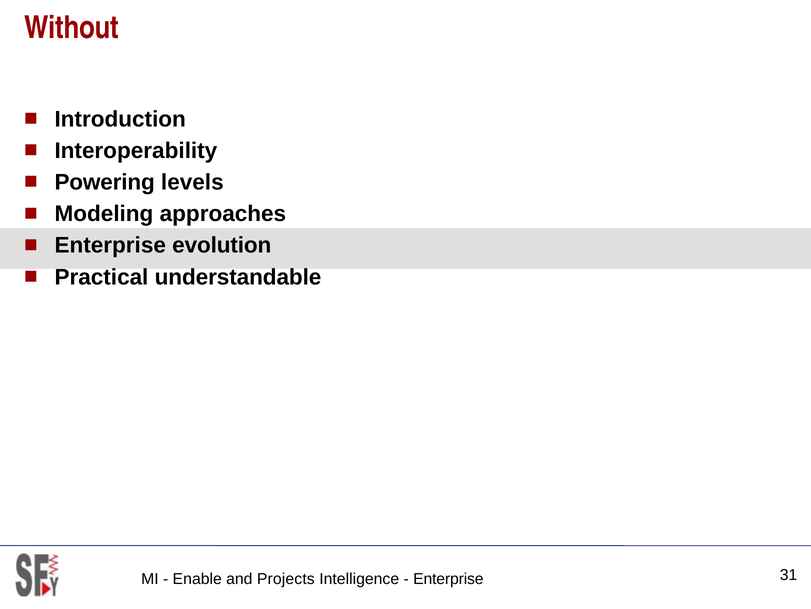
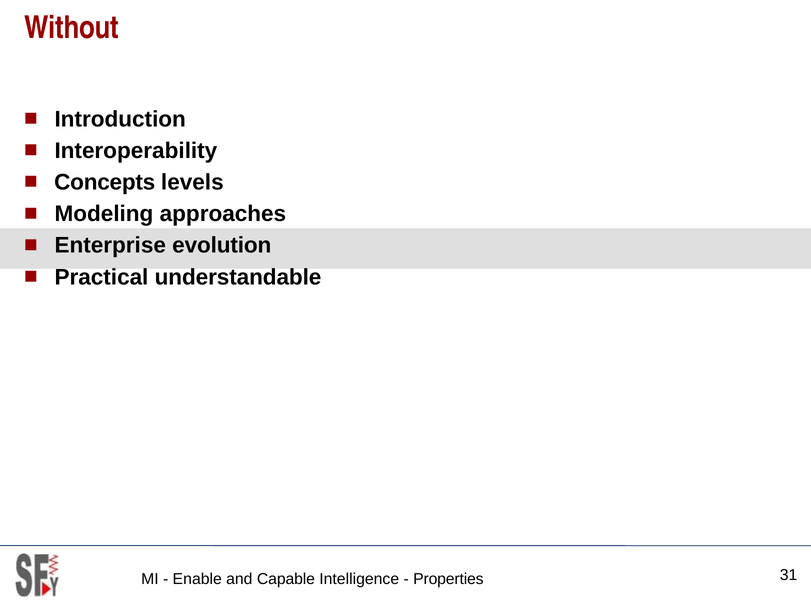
Powering: Powering -> Concepts (105, 182)
Projects: Projects -> Capable (286, 578)
Enterprise: Enterprise -> Properties (448, 578)
